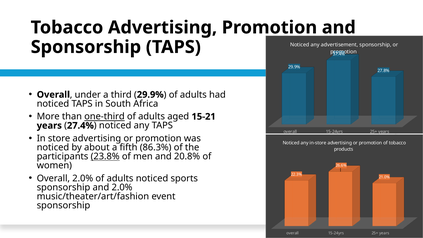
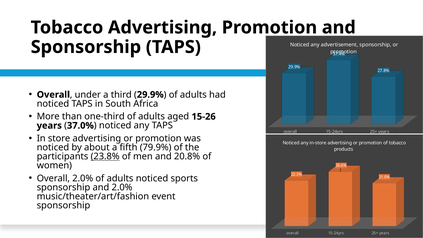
one-third underline: present -> none (104, 117)
15-21: 15-21 -> 15-26 (204, 117)
27.4%: 27.4% -> 37.0% (80, 126)
86.3%: 86.3% -> 79.9% (156, 148)
